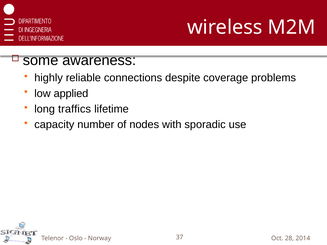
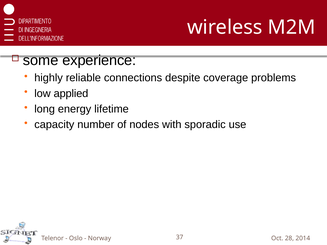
awareness: awareness -> experience (99, 60)
traffics: traffics -> energy (75, 109)
